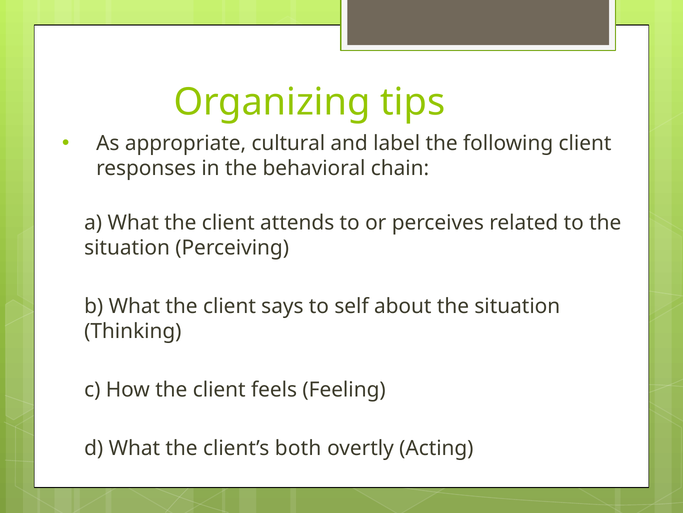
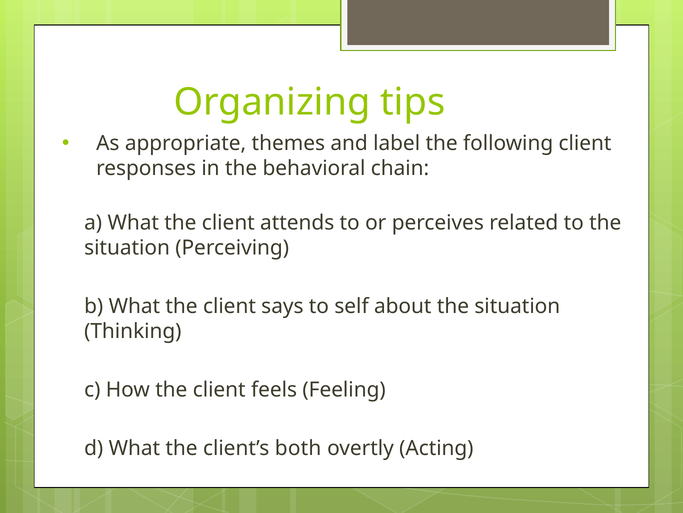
cultural: cultural -> themes (288, 143)
